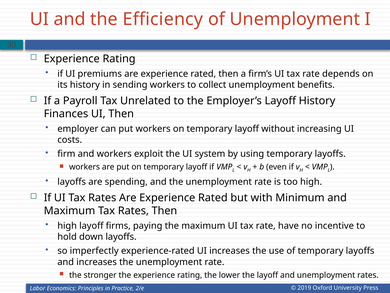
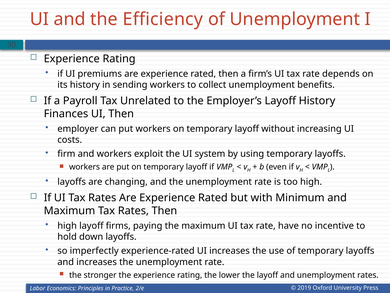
spending: spending -> changing (126, 182)
